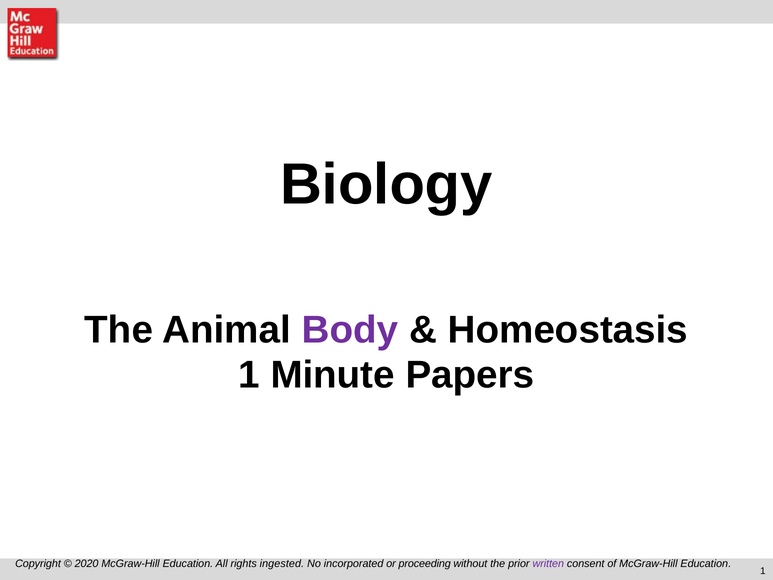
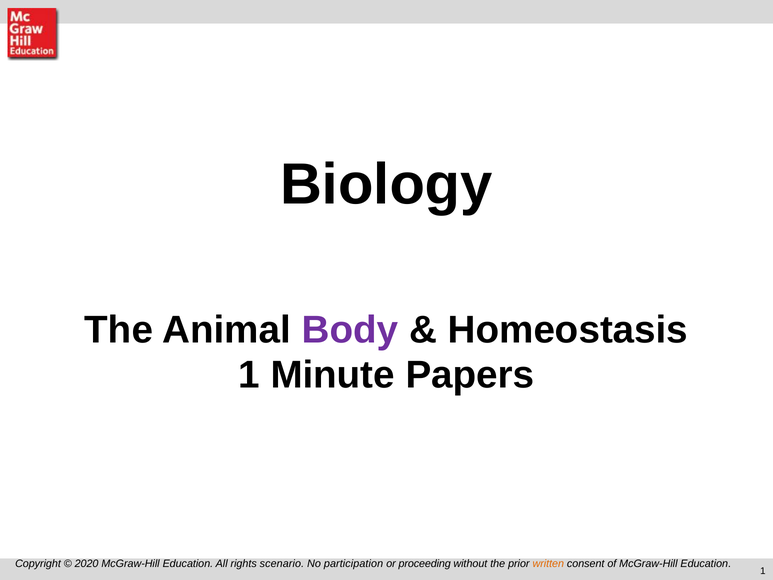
ingested: ingested -> scenario (282, 563)
incorporated: incorporated -> participation (354, 563)
written colour: purple -> orange (548, 563)
